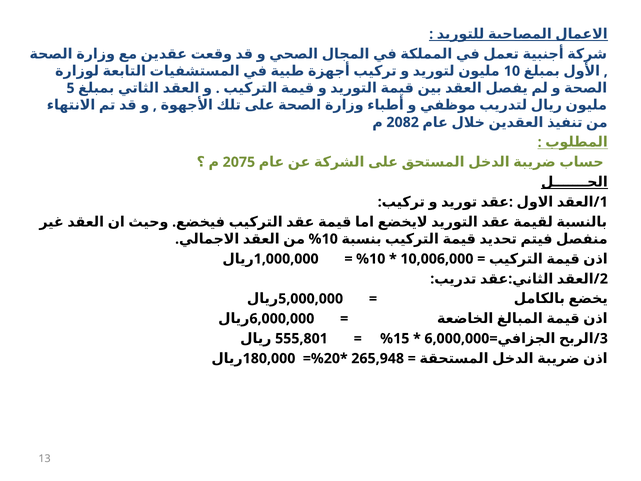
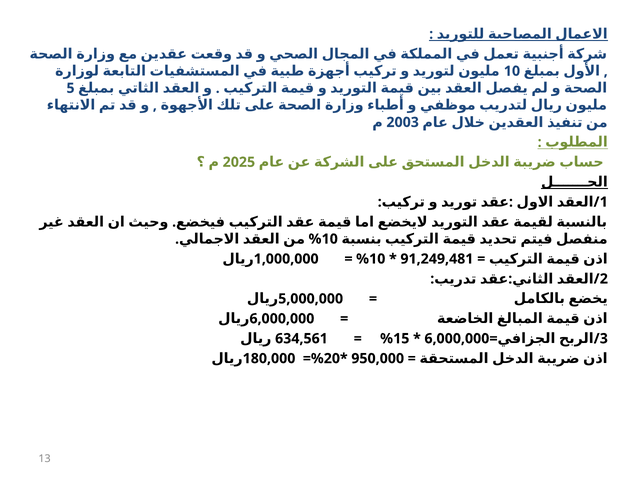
2082: 2082 -> 2003 (403, 122)
2075: 2075 -> 2025 (239, 162)
10,006,000: 10,006,000 -> 91,249,481 (437, 259)
555,801: 555,801 -> 634,561 (301, 338)
265,948: 265,948 -> 950,000 (378, 358)
